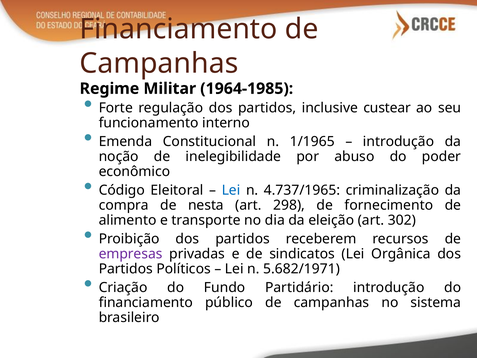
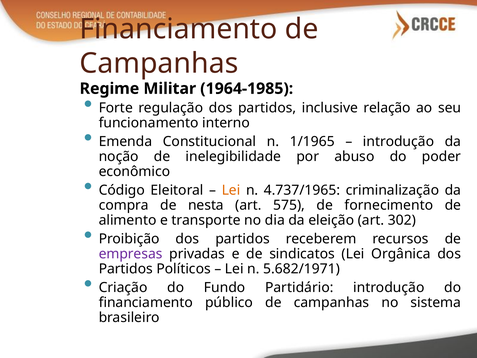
custear: custear -> relação (387, 108)
Lei colour: blue -> orange (231, 190)
298: 298 -> 575 (289, 205)
